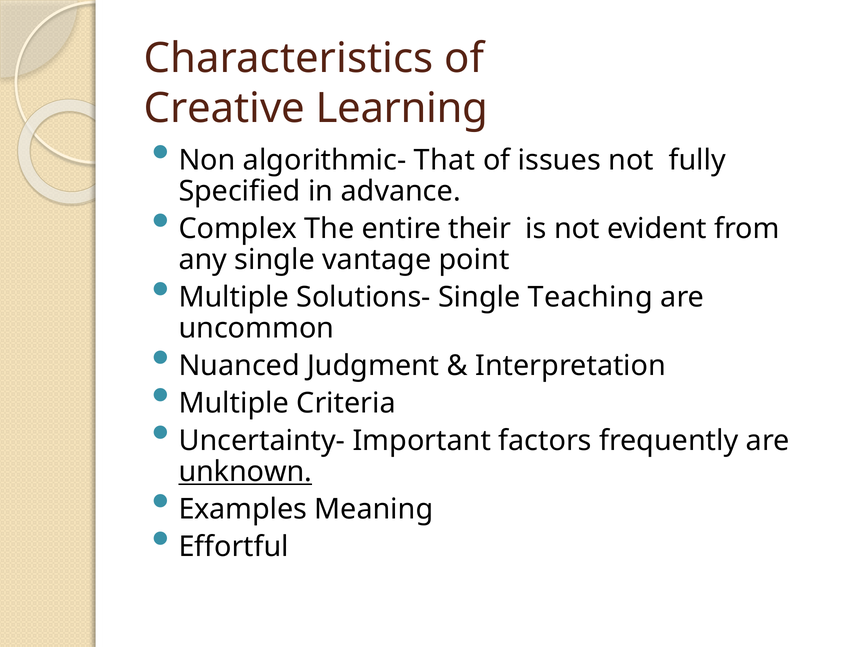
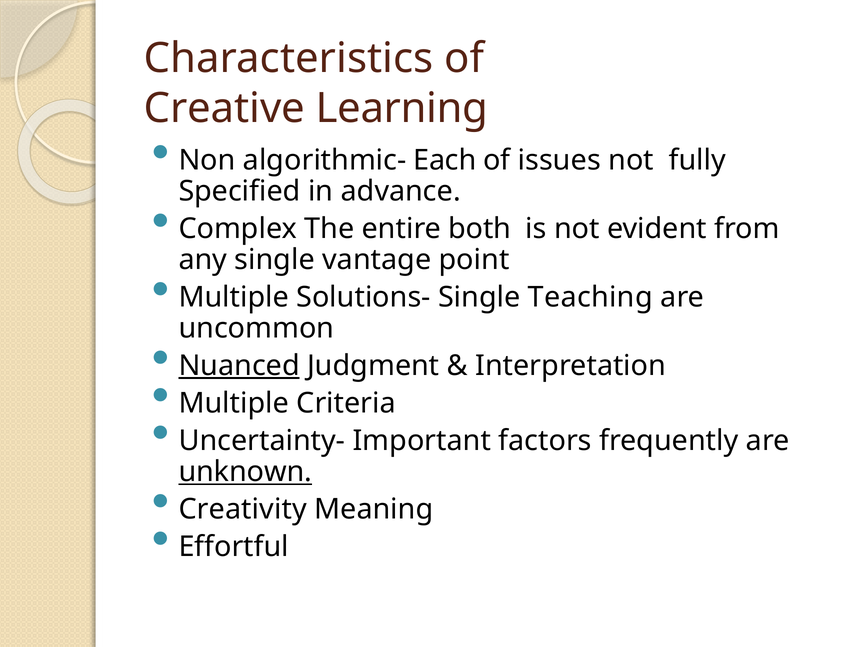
That: That -> Each (445, 160)
their: their -> both (480, 229)
Nuanced underline: none -> present (239, 366)
Examples: Examples -> Creativity (243, 509)
